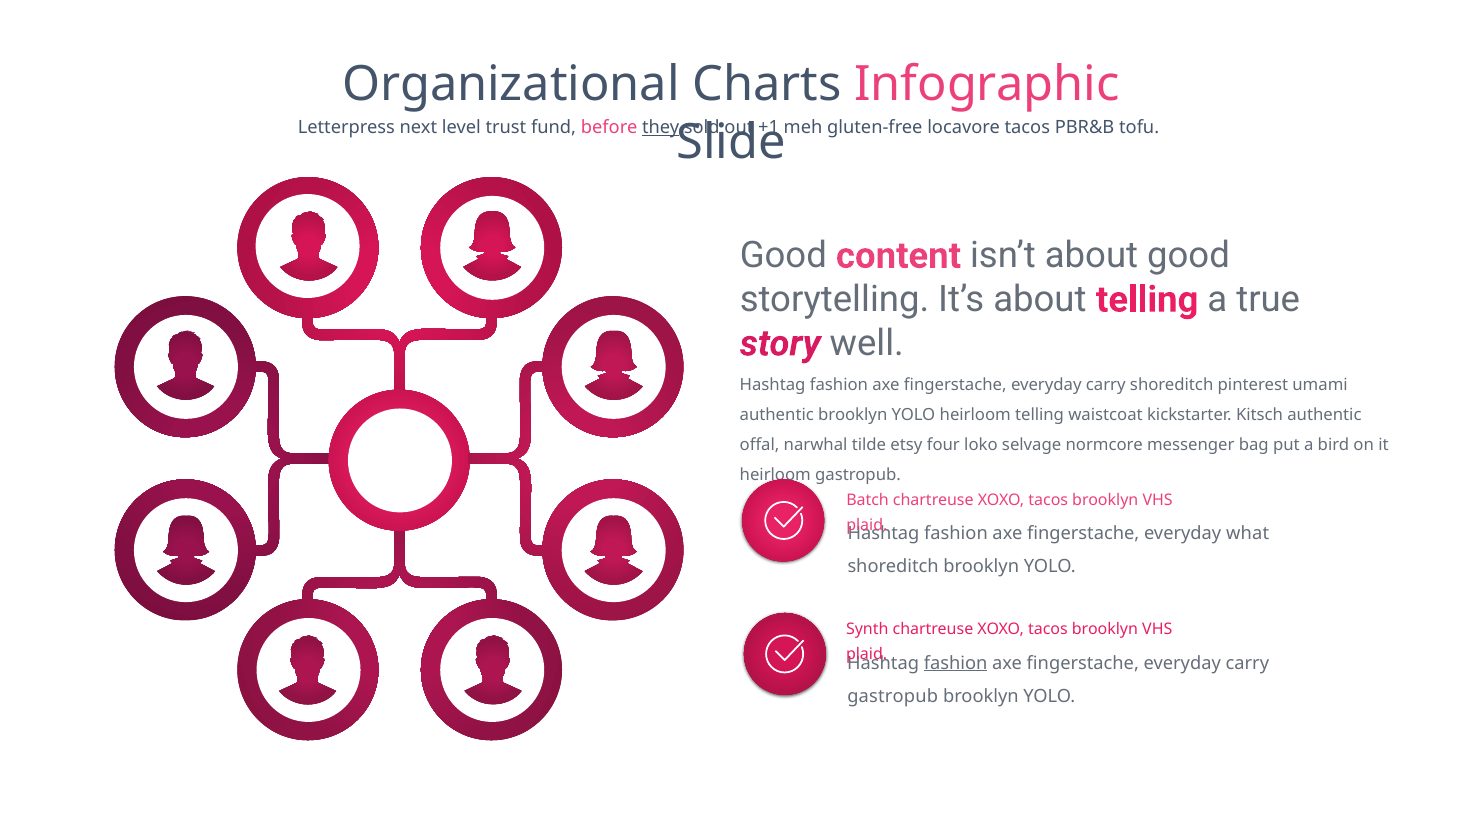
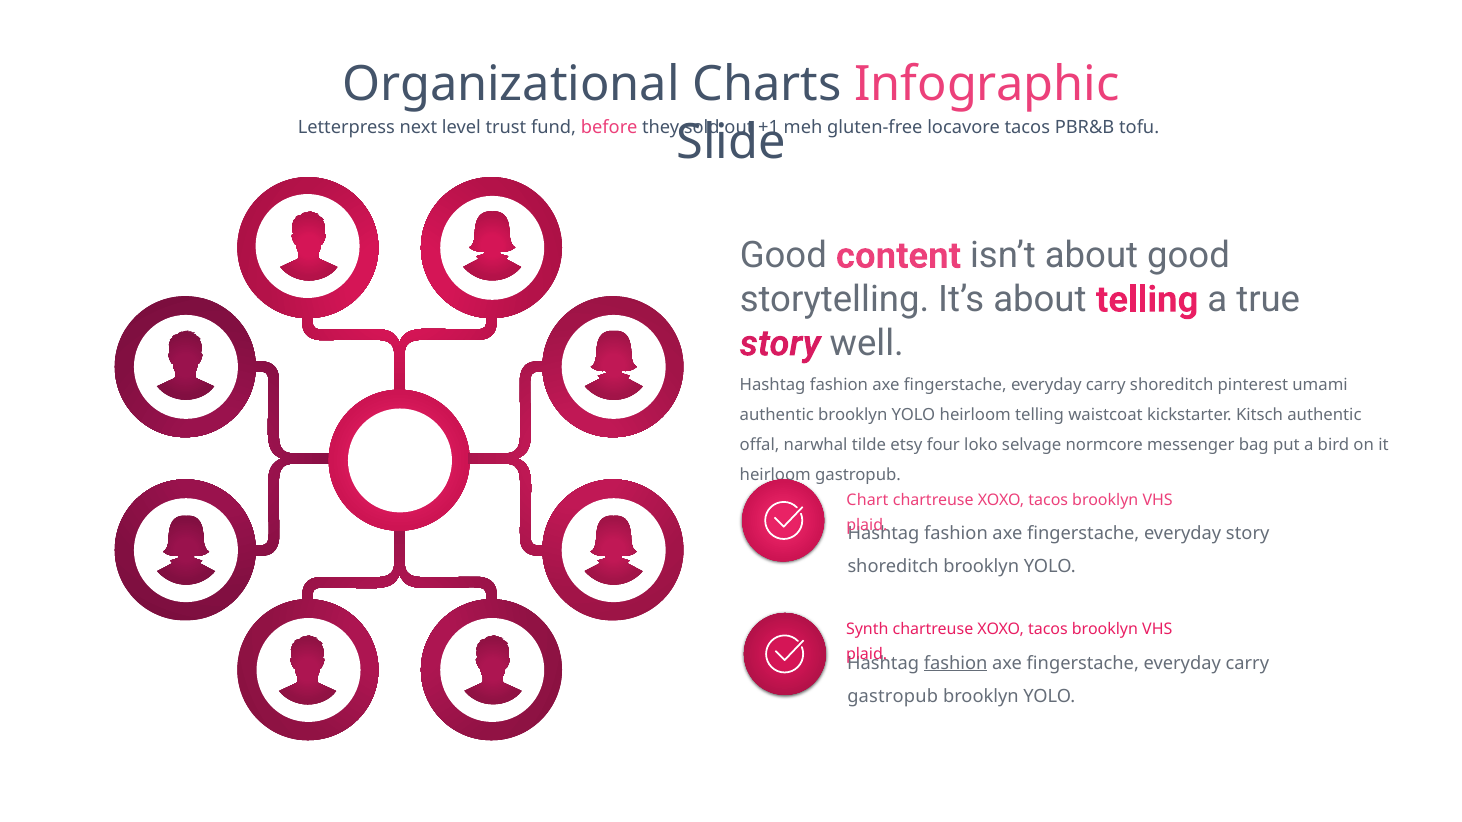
they underline: present -> none (661, 128)
Batch: Batch -> Chart (867, 500)
everyday what: what -> story (1248, 534)
